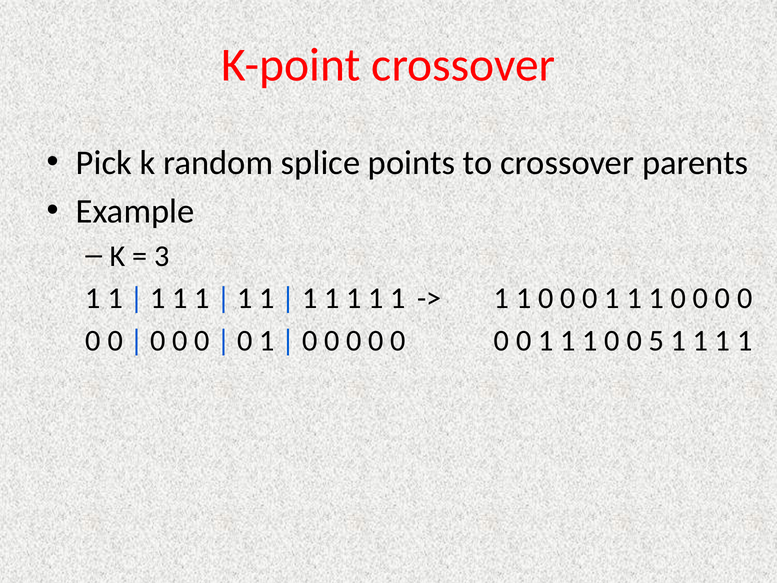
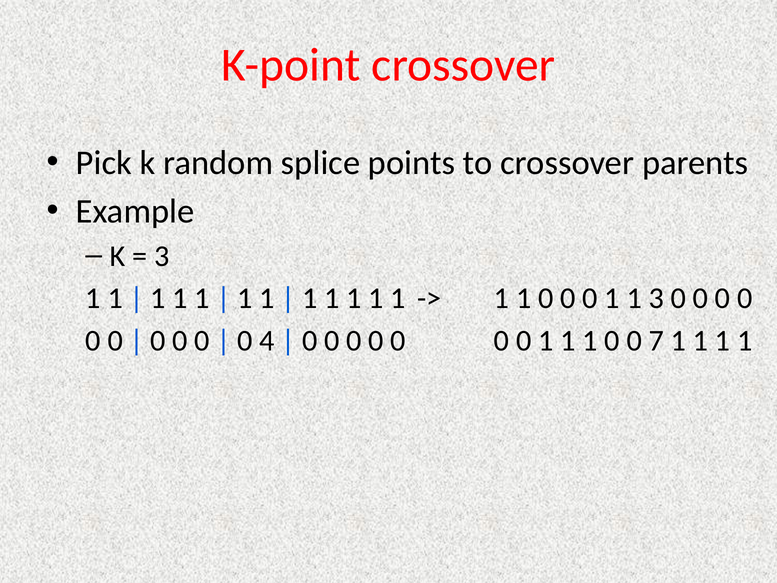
1: 1 -> 3 (656, 298)
1: 1 -> 4 (267, 341)
5: 5 -> 7 (656, 341)
